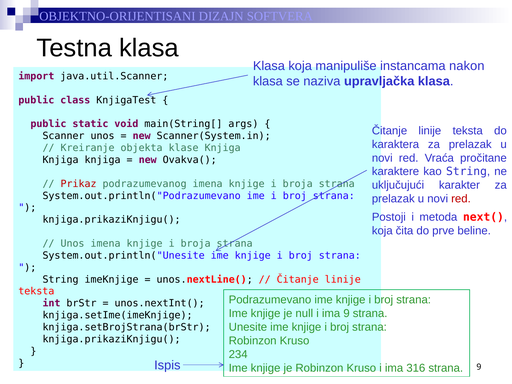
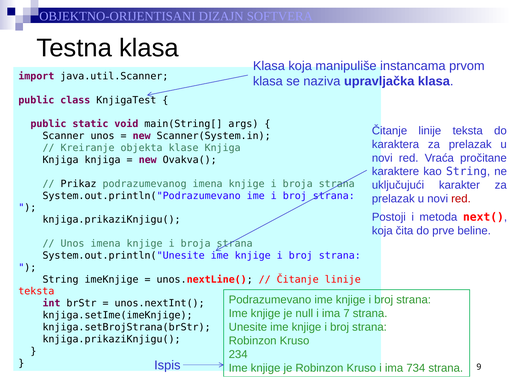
nakon: nakon -> prvom (467, 66)
Prikaz colour: red -> black (79, 184)
ima 9: 9 -> 7 (347, 313)
316: 316 -> 734 (416, 368)
